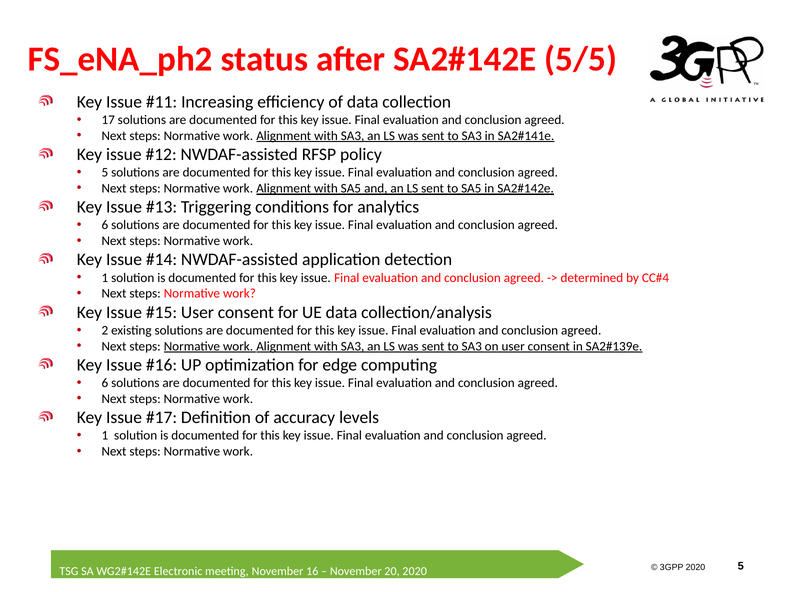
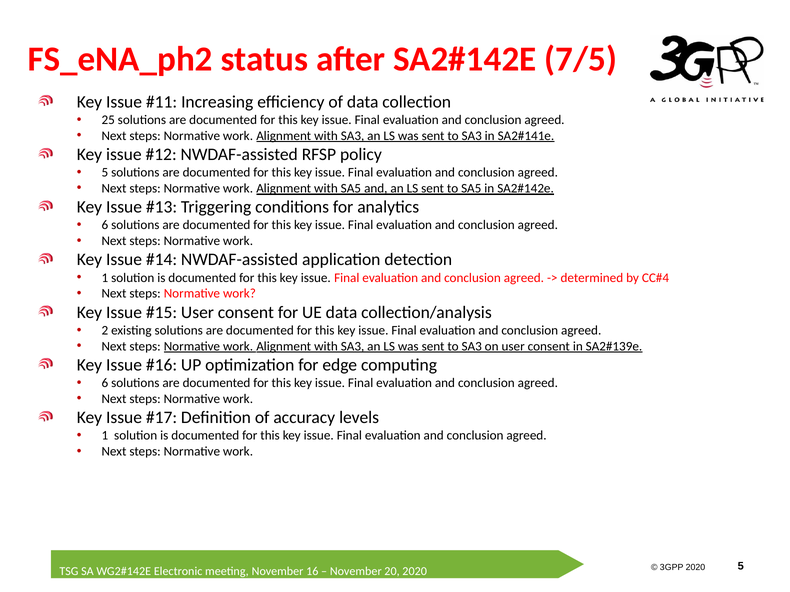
5/5: 5/5 -> 7/5 (581, 59)
17: 17 -> 25 (108, 120)
